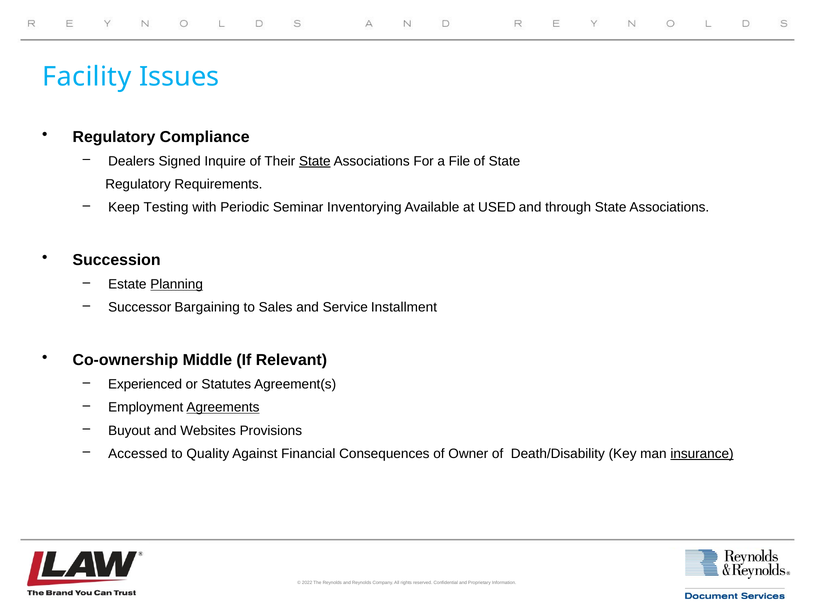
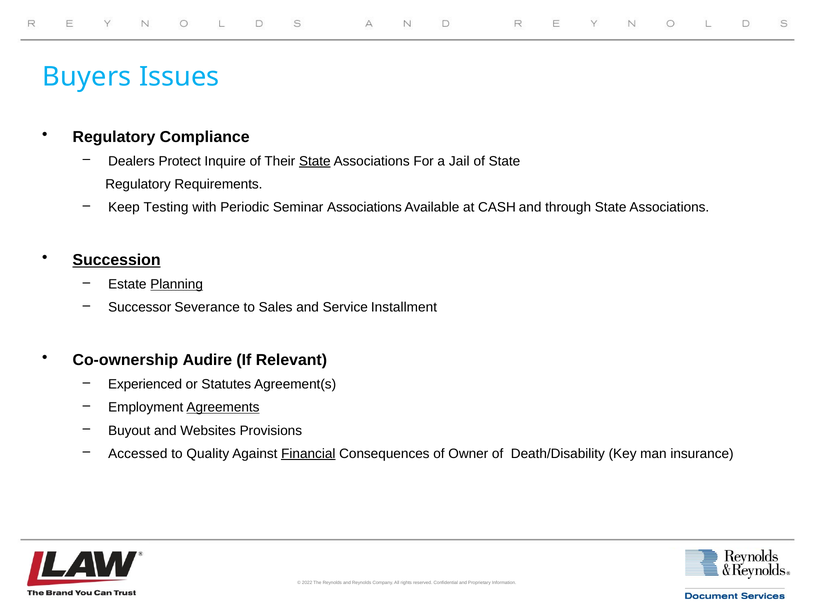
Facility: Facility -> Buyers (87, 77)
Signed: Signed -> Protect (180, 161)
File: File -> Jail (459, 161)
Seminar Inventorying: Inventorying -> Associations (364, 207)
USED: USED -> CASH (497, 207)
Succession underline: none -> present (117, 260)
Bargaining: Bargaining -> Severance (207, 307)
Middle: Middle -> Audire (207, 360)
Financial underline: none -> present (308, 453)
insurance underline: present -> none (702, 453)
